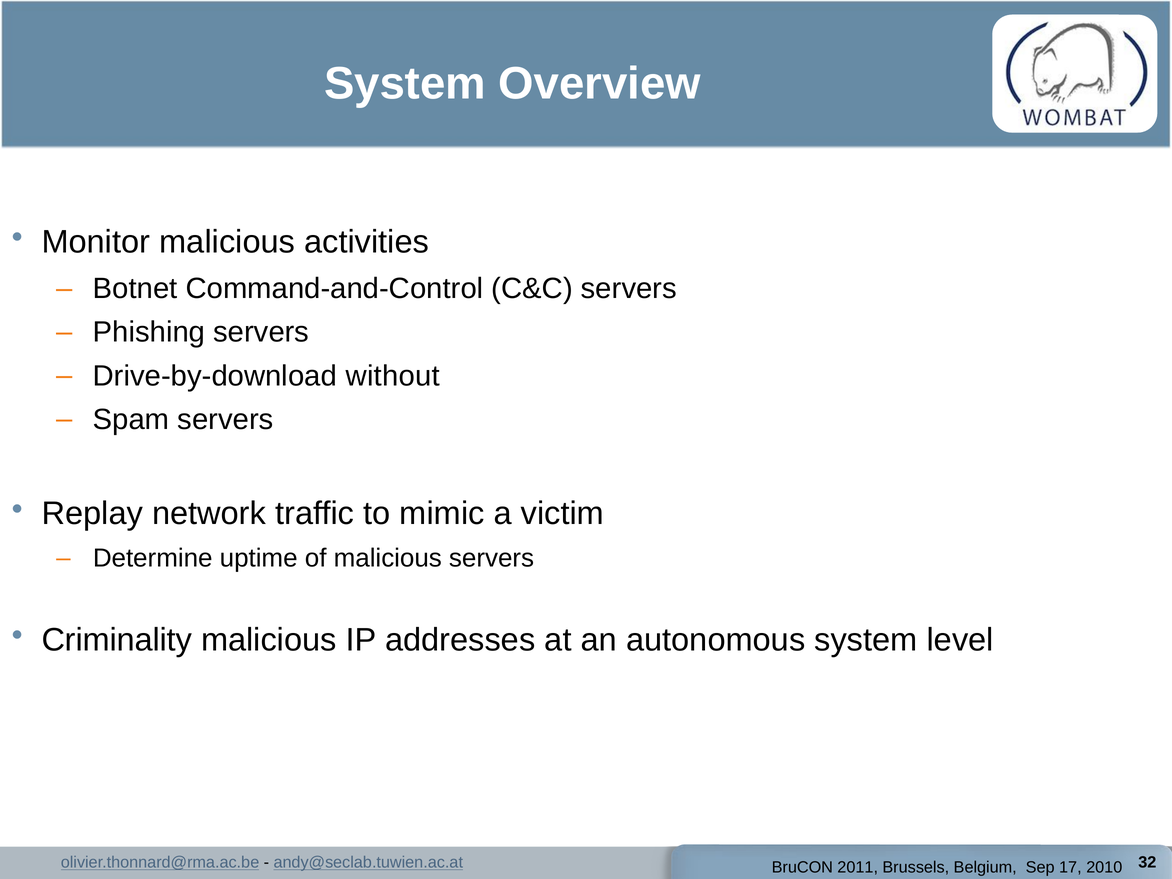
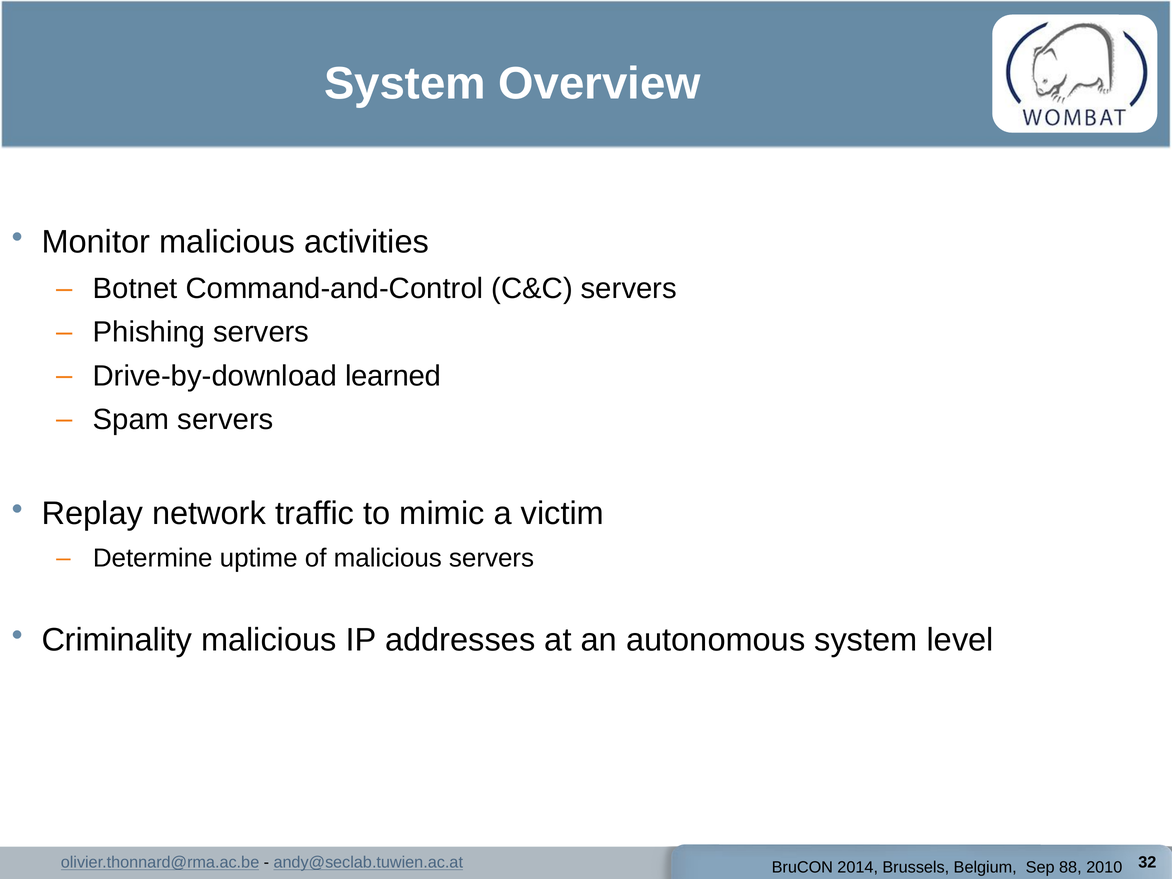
without: without -> learned (393, 376)
2011: 2011 -> 2014 (858, 867)
17: 17 -> 88 (1070, 867)
